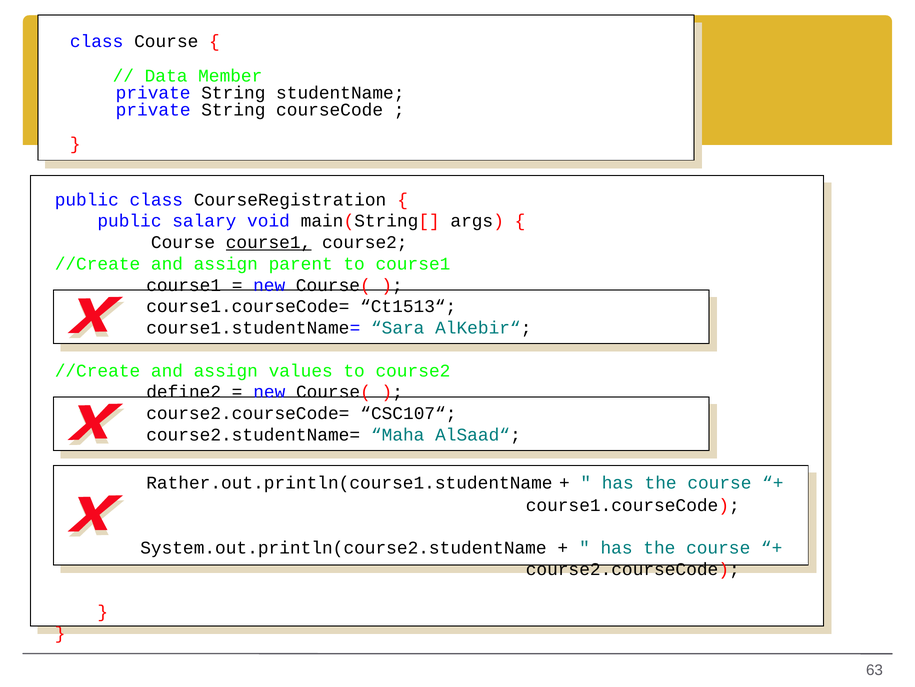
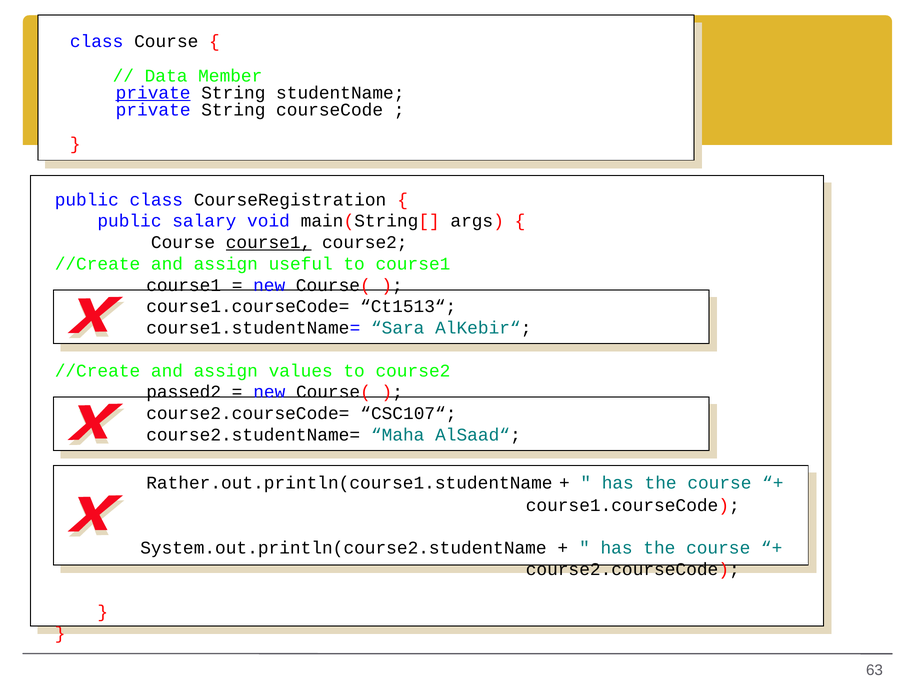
private underline: none -> present (153, 93)
parent: parent -> useful (301, 264)
define2: define2 -> passed2 (184, 392)
